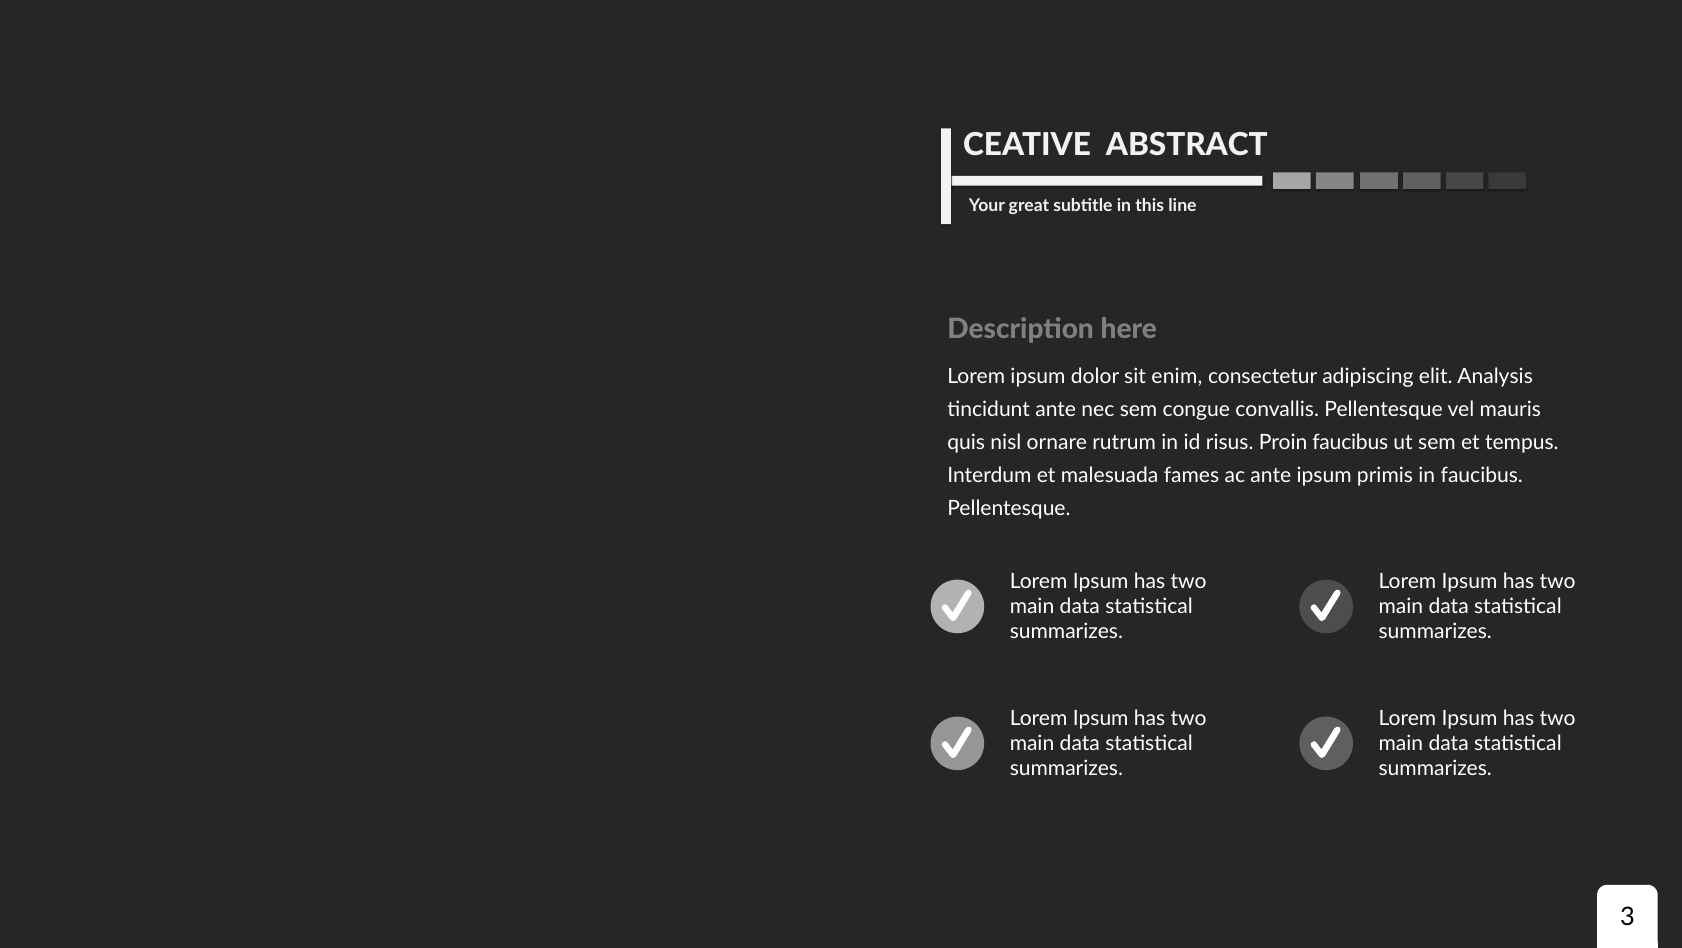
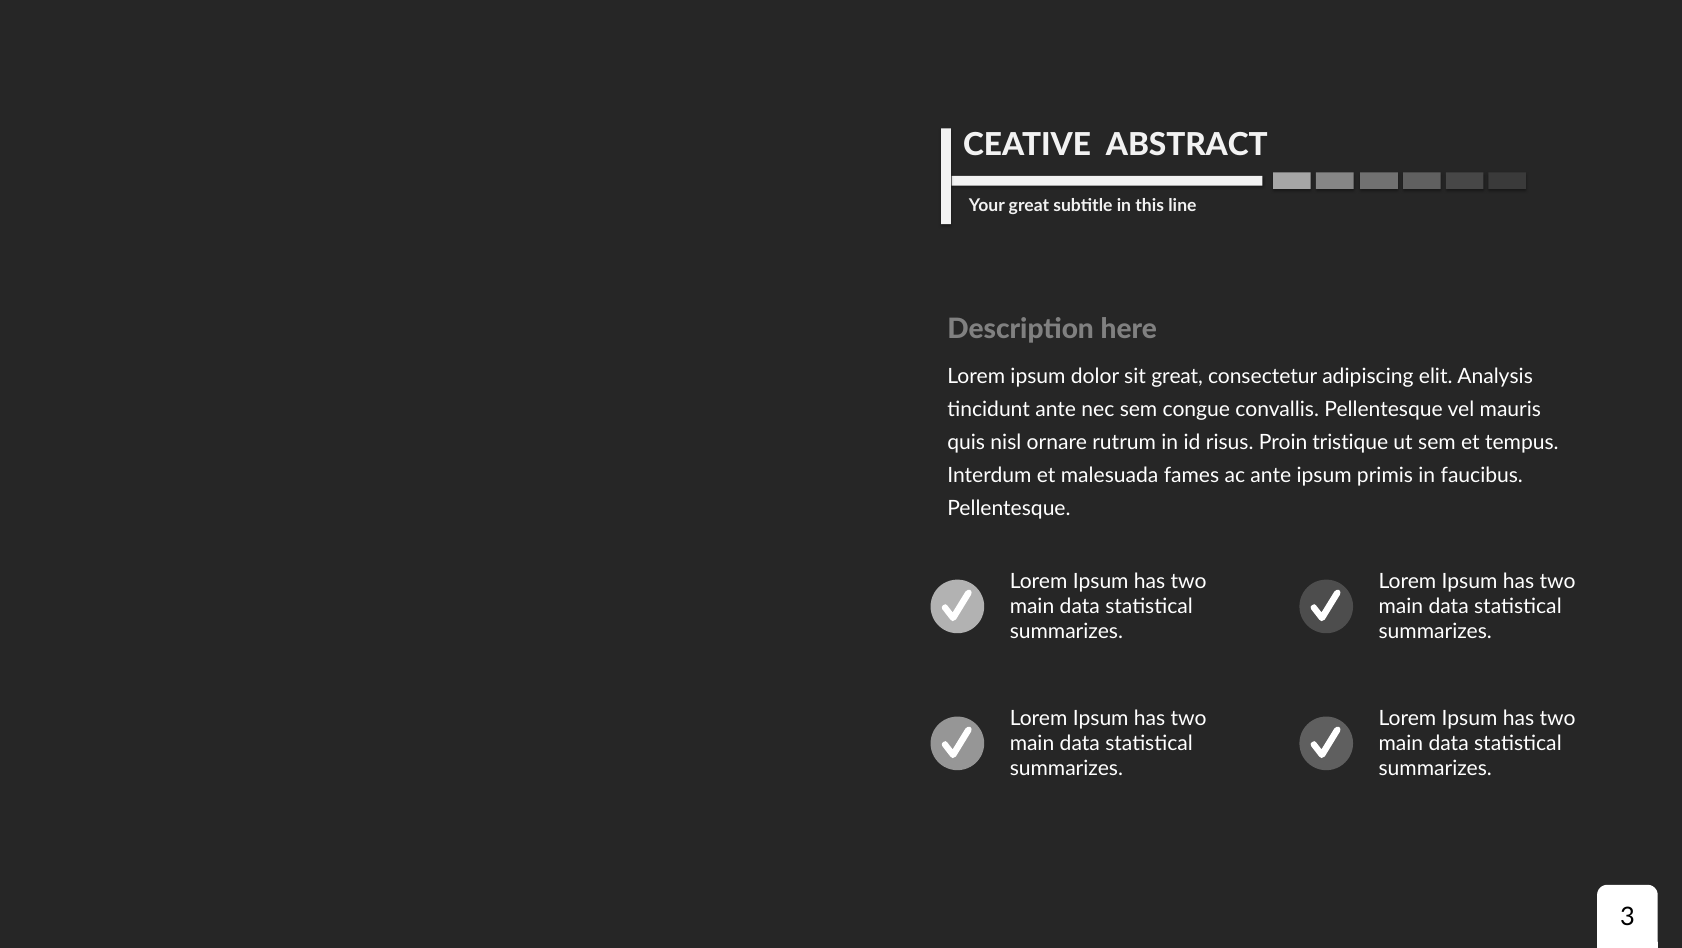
sit enim: enim -> great (1177, 377)
Proin faucibus: faucibus -> tristique (1350, 443)
